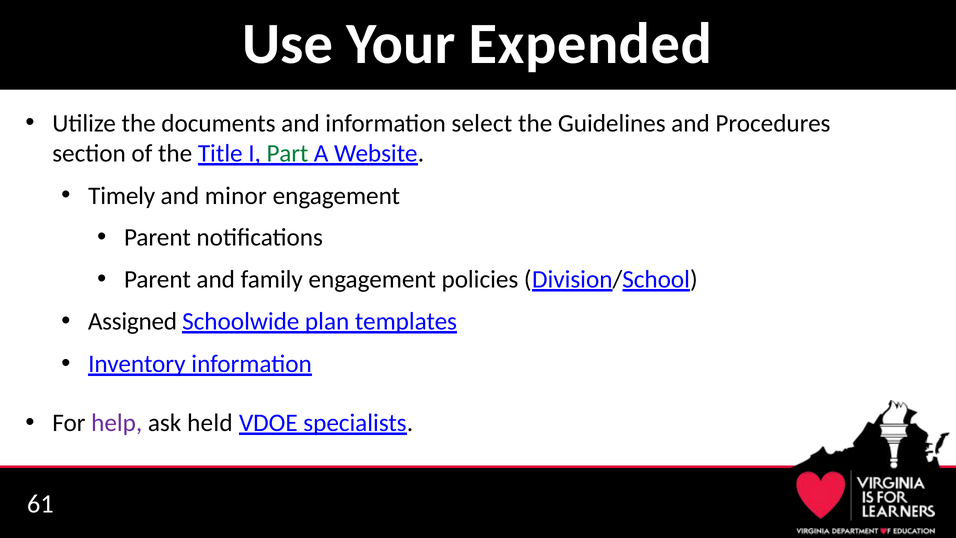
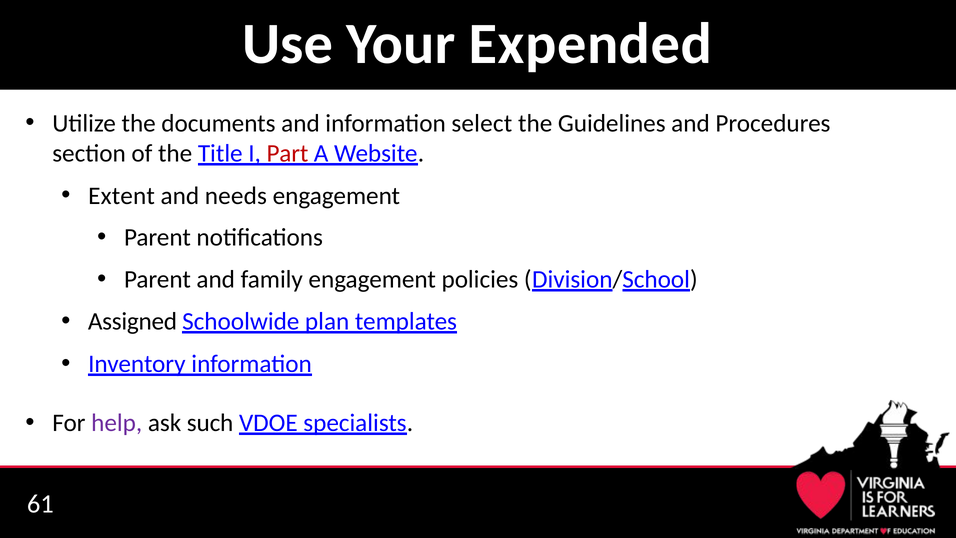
Part colour: green -> red (287, 154)
Timely: Timely -> Extent (122, 196)
minor: minor -> needs (236, 196)
held: held -> such (210, 423)
